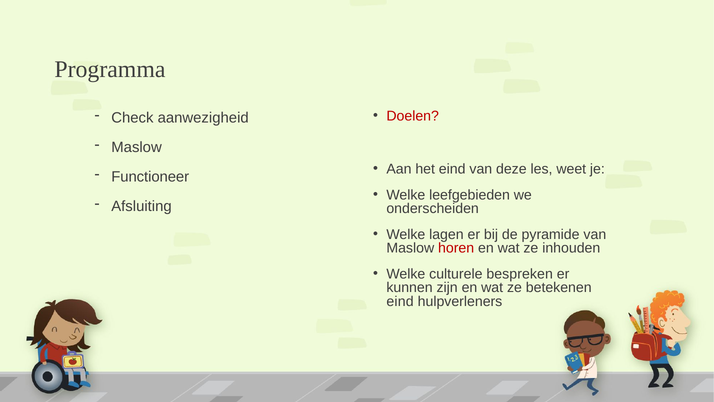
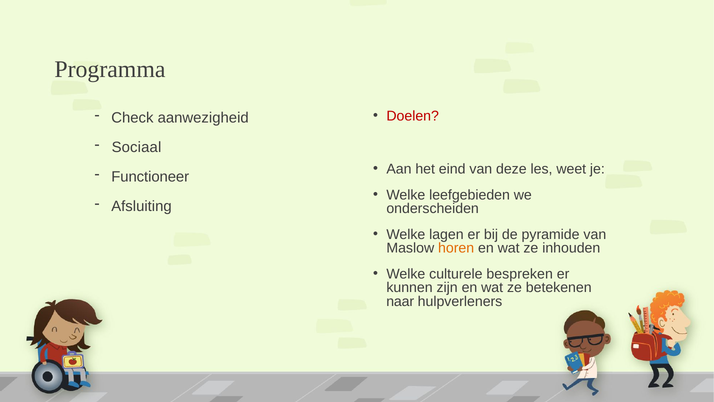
Maslow: Maslow -> Sociaal (136, 147)
horen colour: red -> orange (456, 248)
eind: eind -> naar (400, 301)
